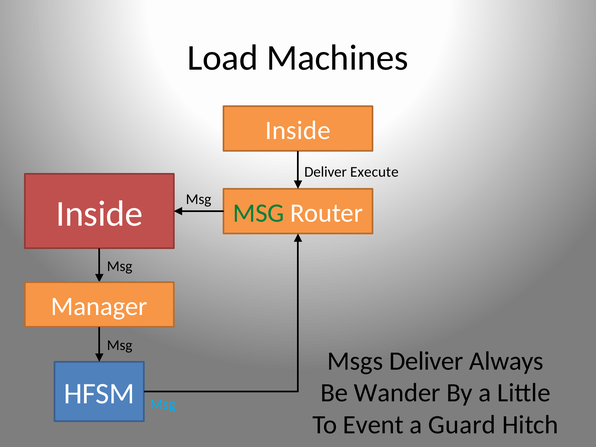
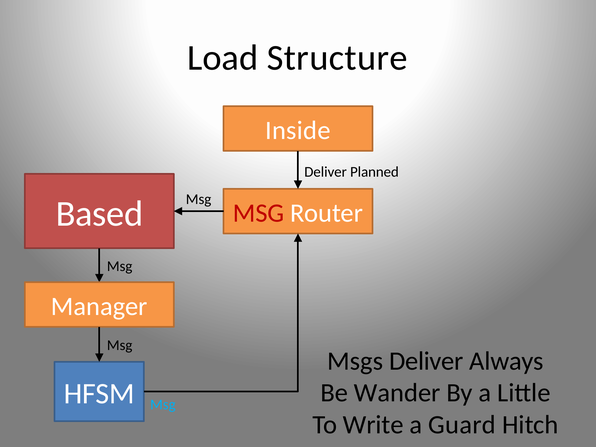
Machines: Machines -> Structure (337, 58)
Execute: Execute -> Planned (374, 172)
Inside: Inside -> Based (99, 214)
MSG colour: green -> red (259, 213)
Event: Event -> Write (373, 425)
